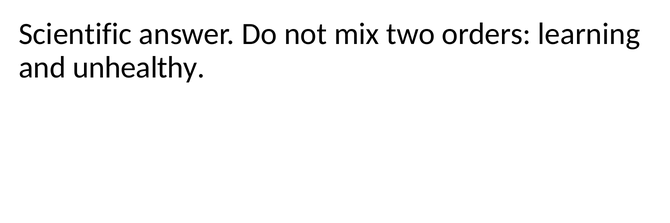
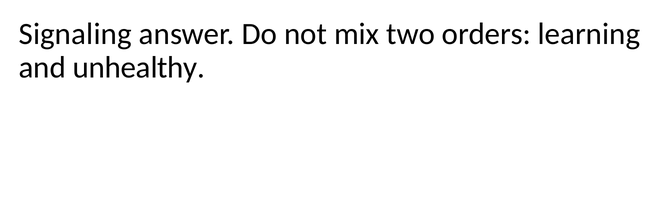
Scientific: Scientific -> Signaling (75, 34)
